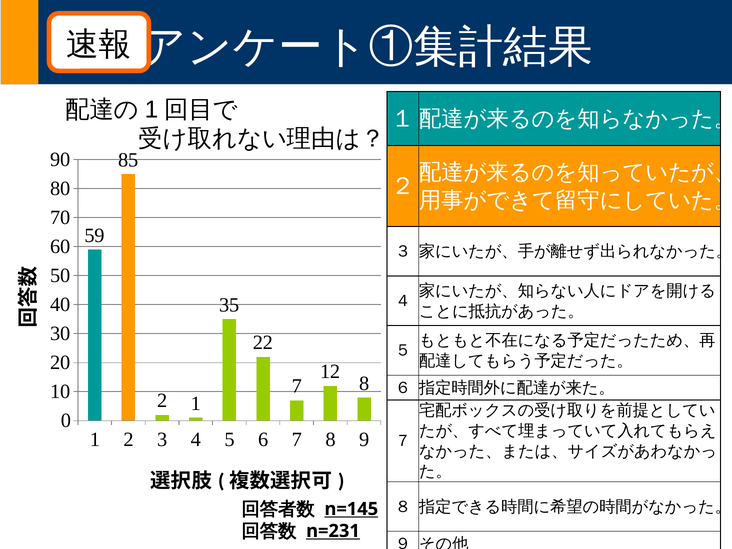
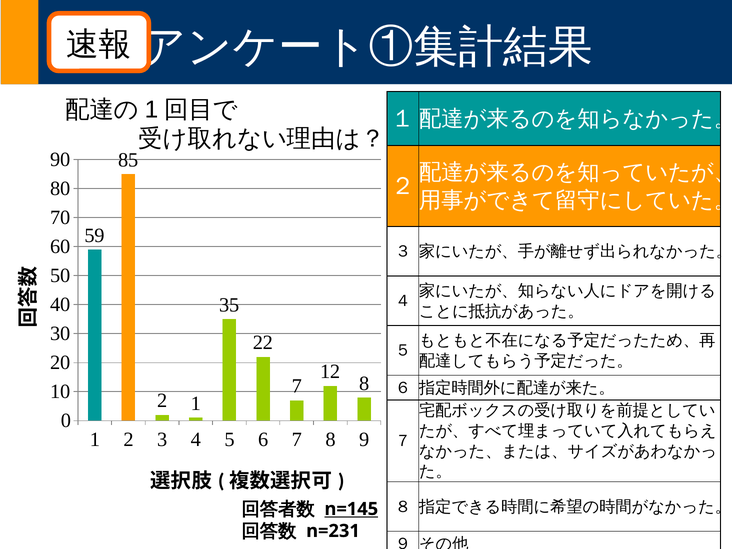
n=231 underline: present -> none (333, 531)
